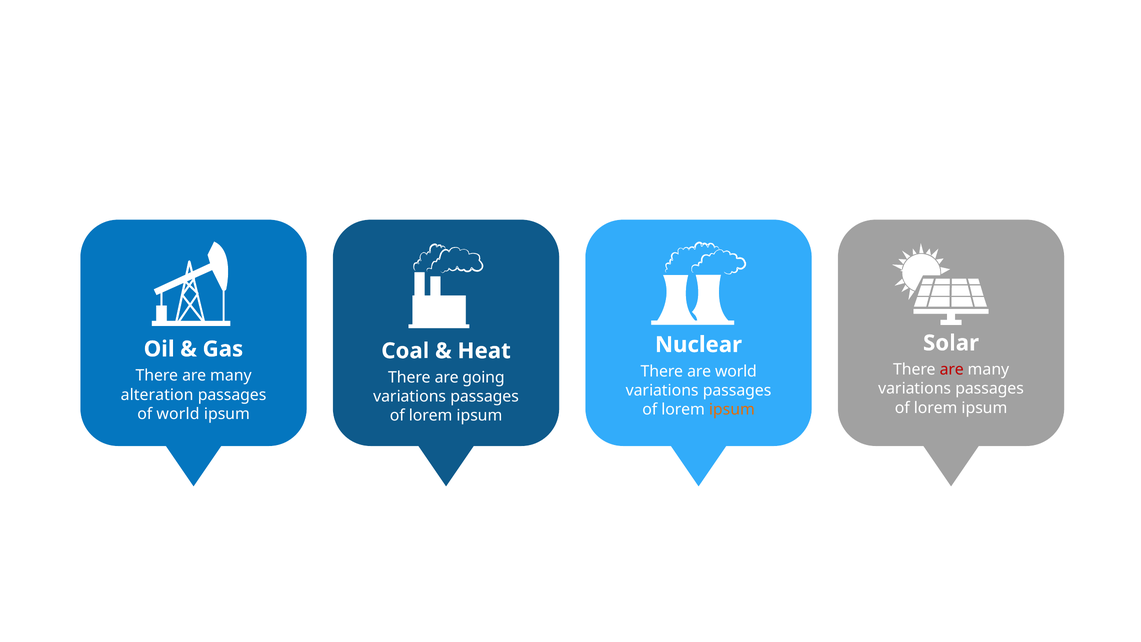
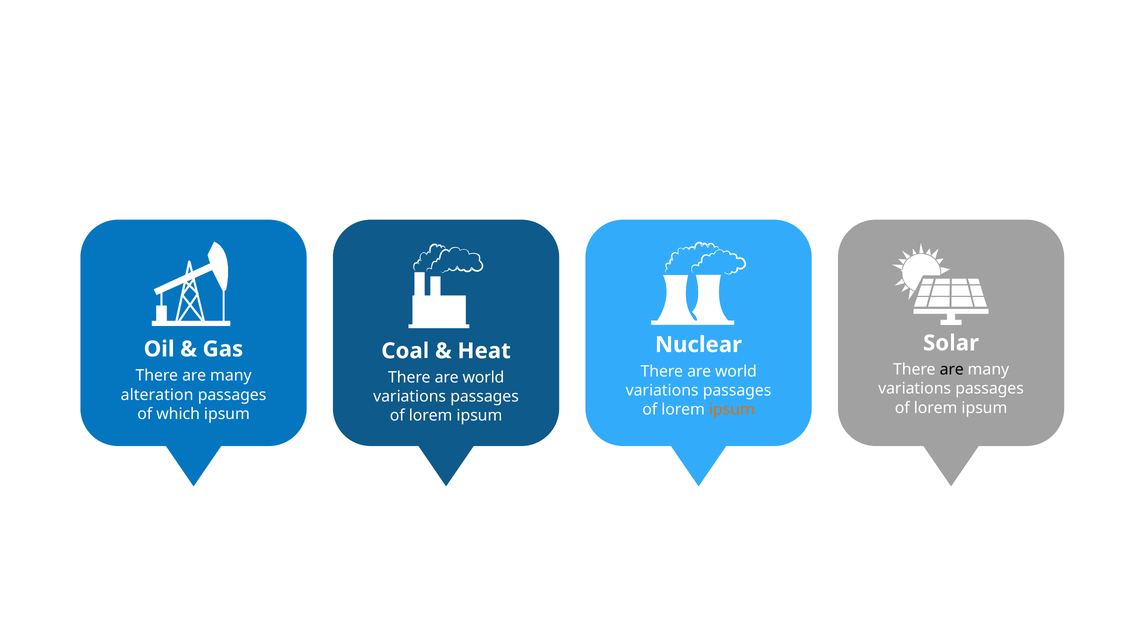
are colour: red -> black (952, 370)
going: going -> world (483, 377)
of world: world -> which (178, 414)
